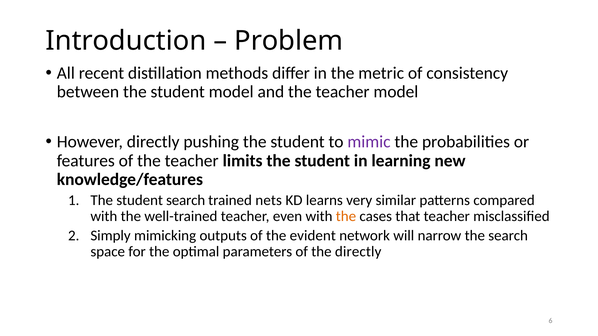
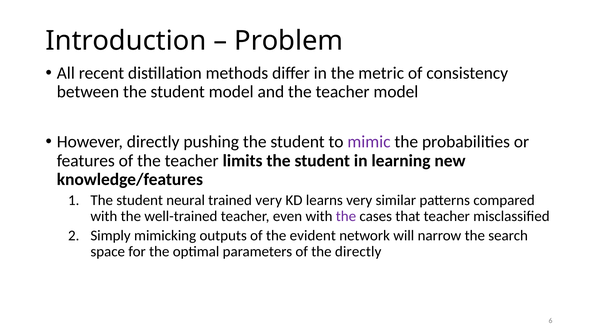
student search: search -> neural (186, 200)
trained nets: nets -> very (269, 200)
the colour: orange -> purple (346, 216)
